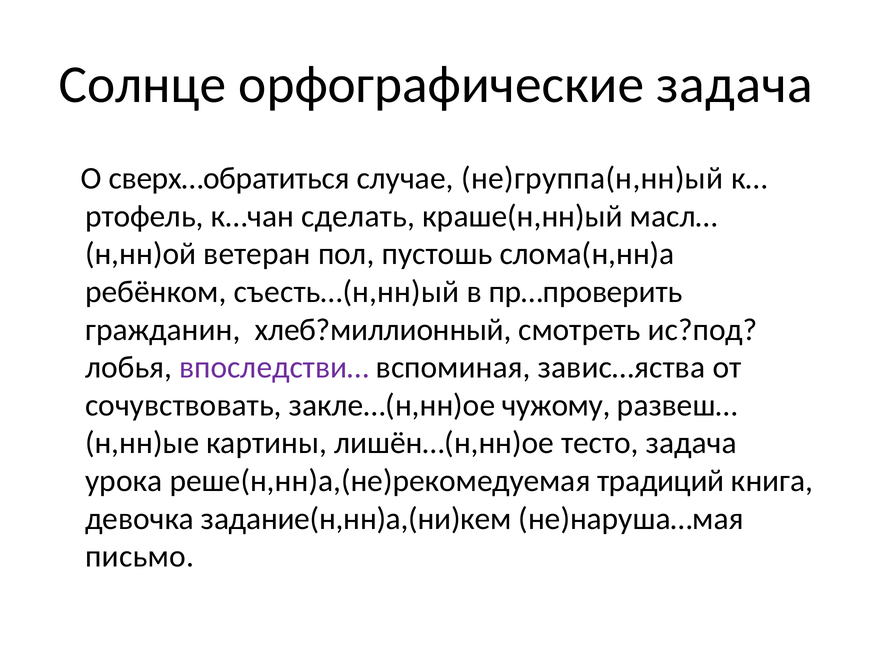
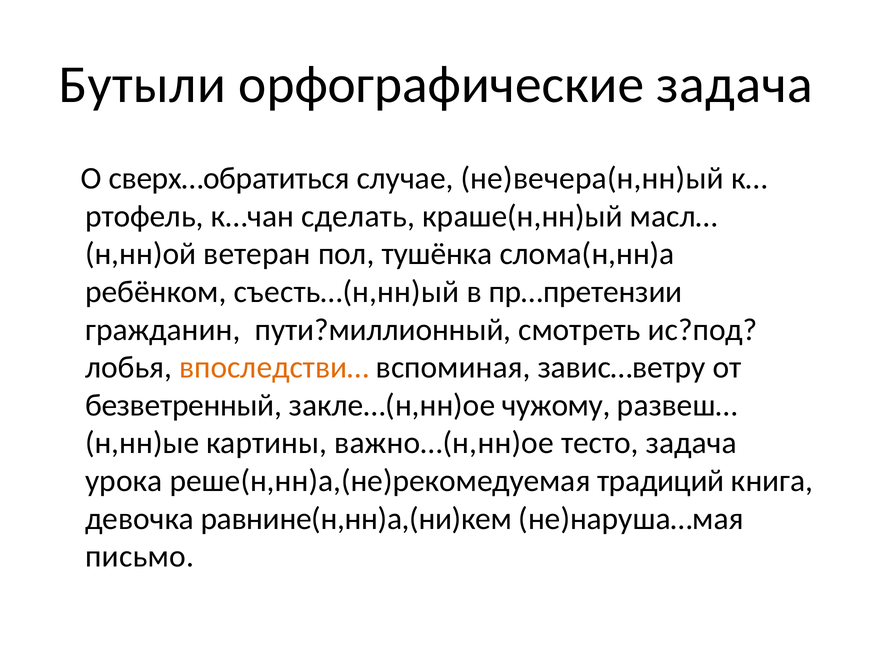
Солнце: Солнце -> Бутыли (142, 85)
не)группа(н,нн)ый: не)группа(н,нн)ый -> не)вечера(н,нн)ый (592, 178)
пустошь: пустошь -> тушёнка (437, 254)
пр…проверить: пр…проверить -> пр…претензии (586, 292)
хлеб?миллионный: хлеб?миллионный -> пути?миллионный (383, 329)
впоследстви… colour: purple -> orange (274, 367)
завис…яства: завис…яства -> завис…ветру (622, 367)
сочувствовать: сочувствовать -> безветренный (184, 405)
лишён…(н,нн)ое: лишён…(н,нн)ое -> важно…(н,нн)ое (444, 443)
задание(н,нн)а,(ни)кем: задание(н,нн)а,(ни)кем -> равнине(н,нн)а,(ни)кем (356, 519)
